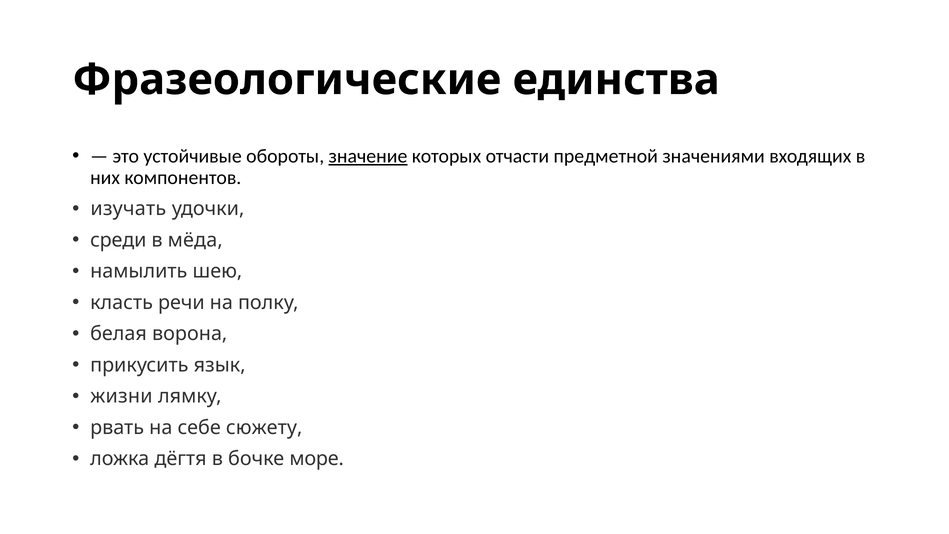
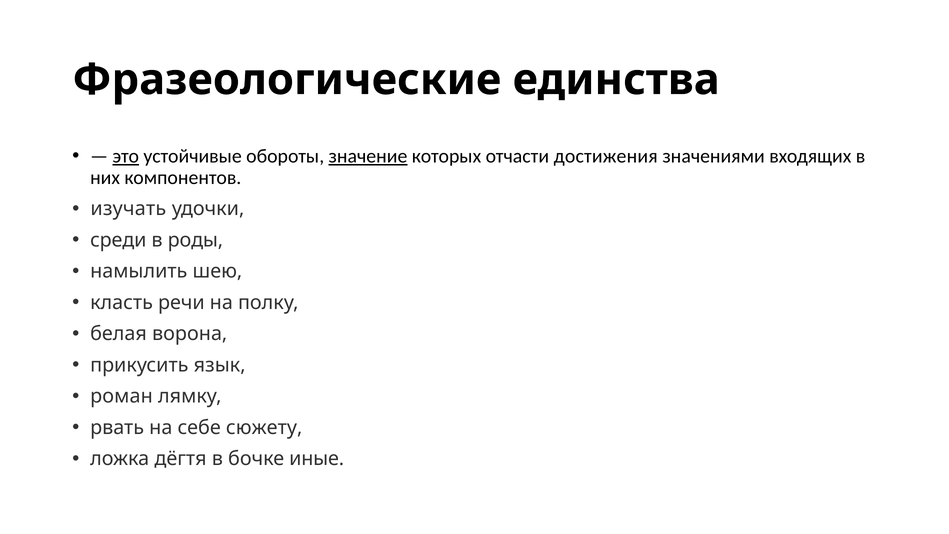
это underline: none -> present (126, 156)
предметной: предметной -> достижения (606, 156)
мёда: мёда -> роды (195, 240)
жизни: жизни -> роман (121, 396)
море: море -> иные (317, 459)
